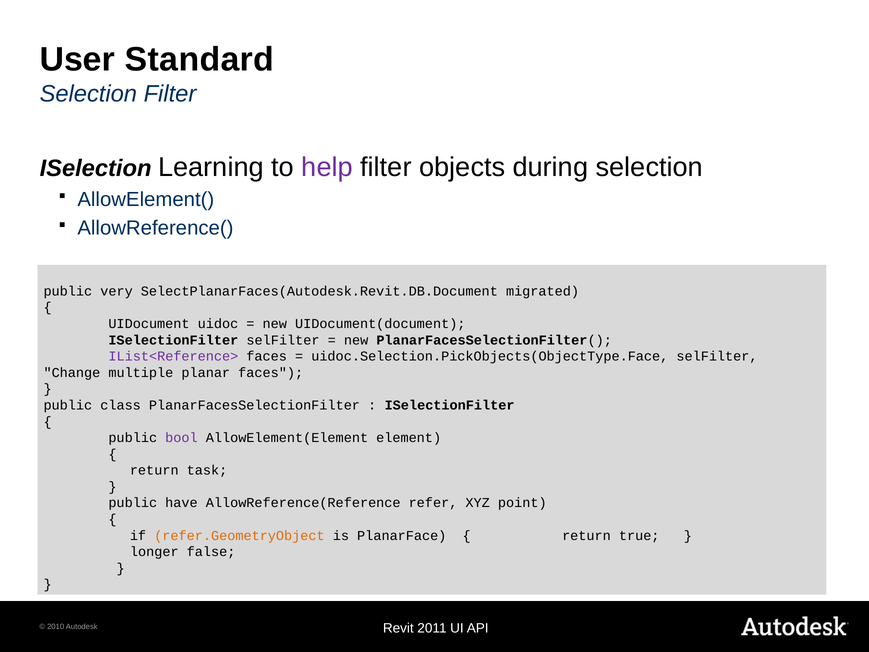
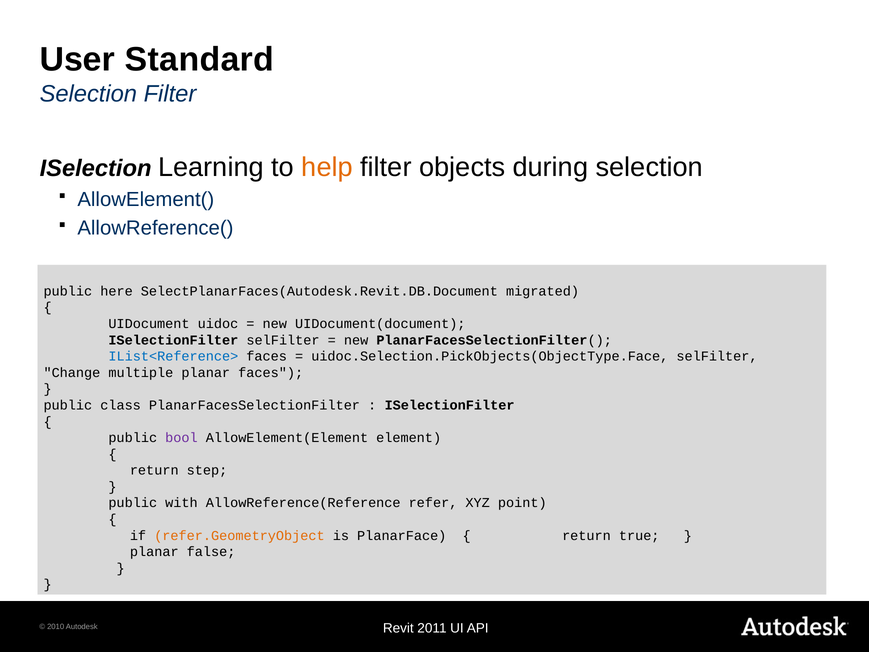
help colour: purple -> orange (327, 167)
very: very -> here (117, 291)
IList<Reference> colour: purple -> blue (173, 356)
task: task -> step (207, 470)
have: have -> with (181, 503)
longer: longer -> planar (154, 552)
